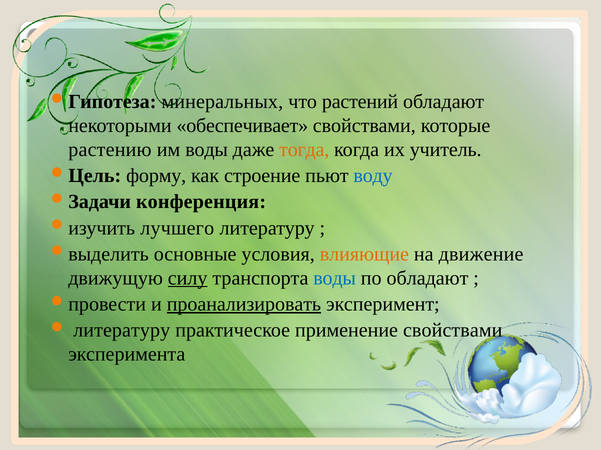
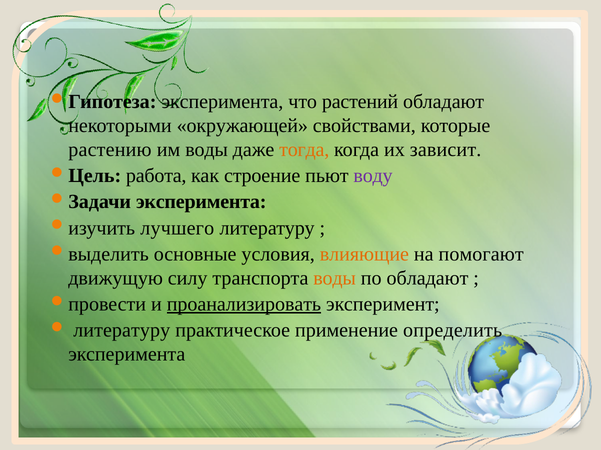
минеральных: минеральных -> эксперимента (222, 102)
обеспечивает: обеспечивает -> окружающей (242, 126)
учитель: учитель -> зависит (446, 150)
форму: форму -> работа (156, 176)
воду colour: blue -> purple (373, 176)
конференция: конференция -> эксперимента (201, 202)
движение: движение -> помогают (481, 254)
силу underline: present -> none (188, 278)
воды colour: blue -> orange (335, 278)
применение свойствами: свойствами -> определить (453, 331)
